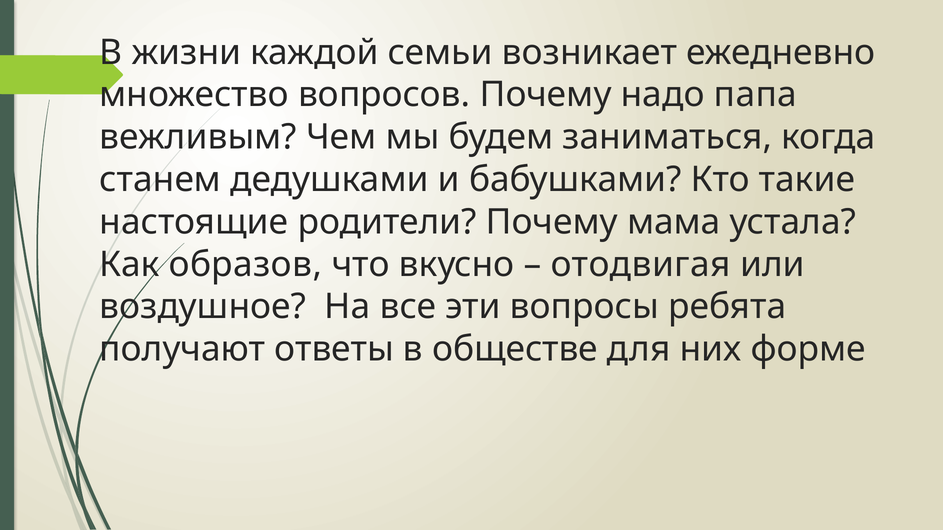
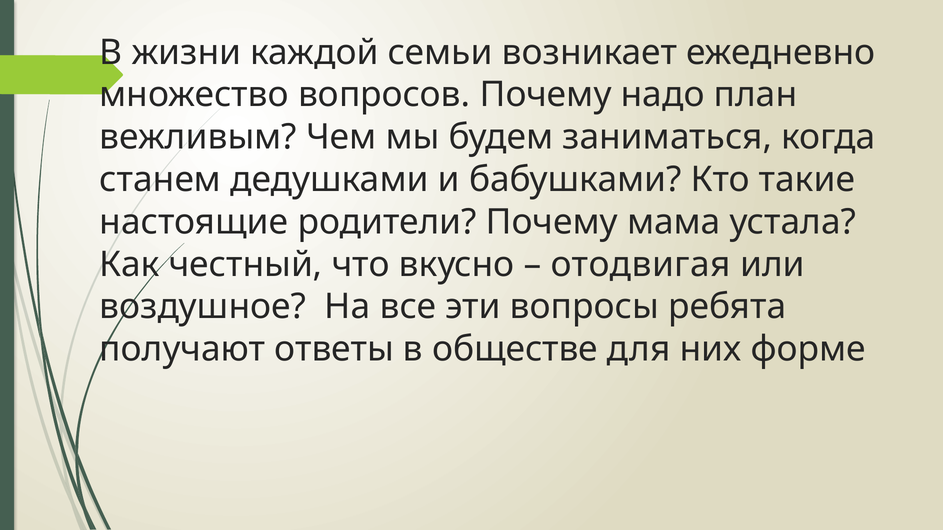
папа: папа -> план (756, 95)
образов: образов -> честный (246, 265)
